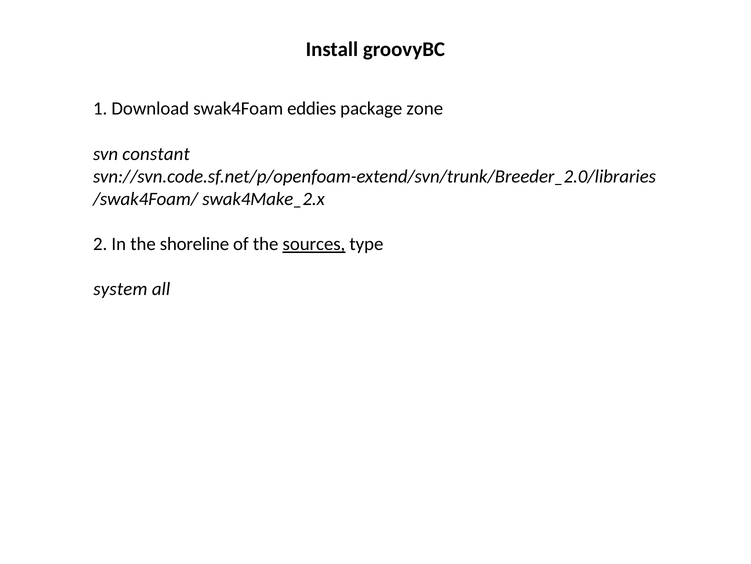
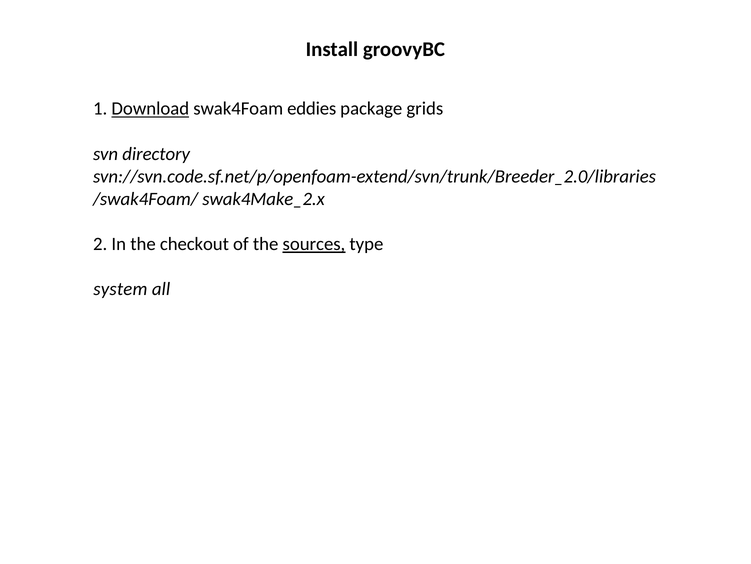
Download underline: none -> present (150, 109)
zone: zone -> grids (425, 109)
constant: constant -> directory (156, 154)
shoreline: shoreline -> checkout (194, 244)
